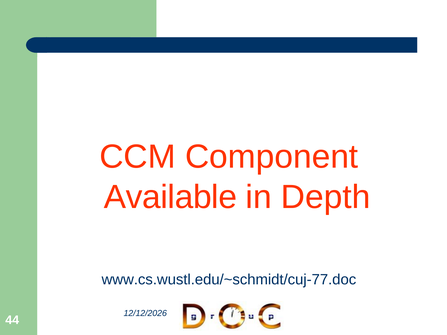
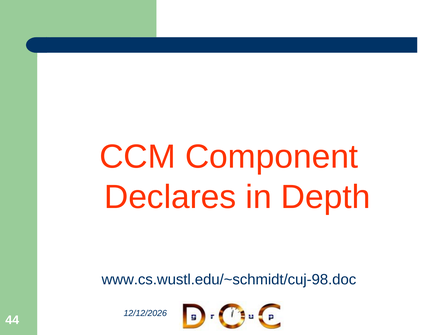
Available: Available -> Declares (170, 197)
www.cs.wustl.edu/~schmidt/cuj-77.doc: www.cs.wustl.edu/~schmidt/cuj-77.doc -> www.cs.wustl.edu/~schmidt/cuj-98.doc (229, 280)
